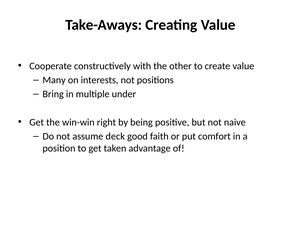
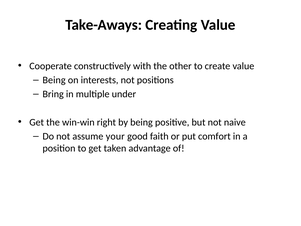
Many: Many -> Being (54, 80)
deck: deck -> your (115, 136)
